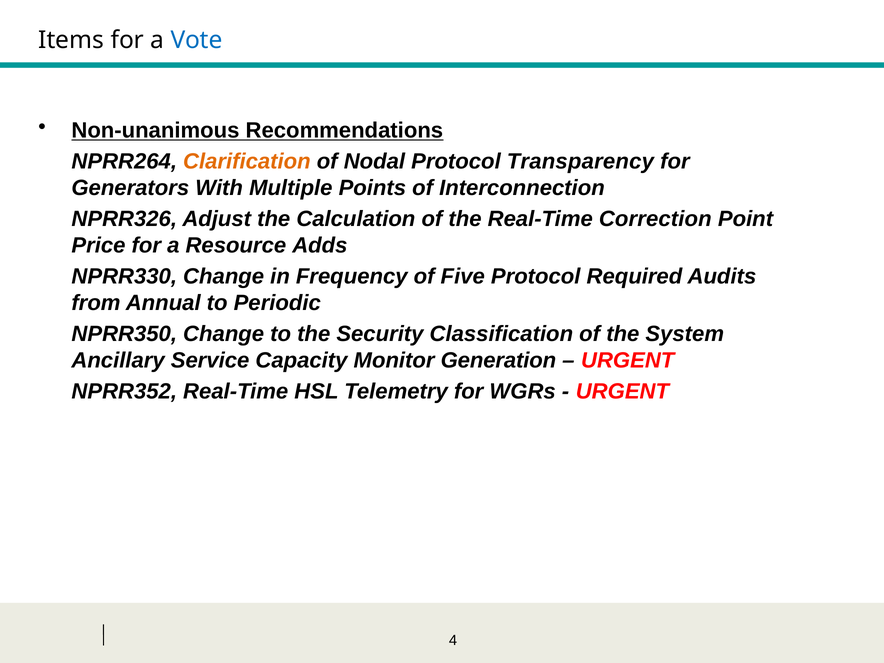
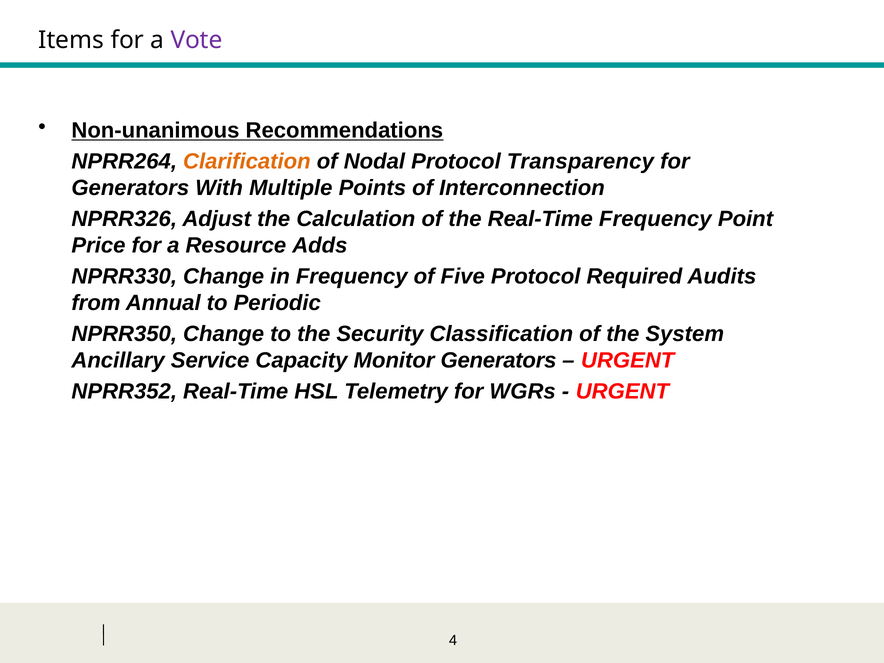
Vote colour: blue -> purple (197, 40)
Real-Time Correction: Correction -> Frequency (655, 219)
Monitor Generation: Generation -> Generators (498, 360)
